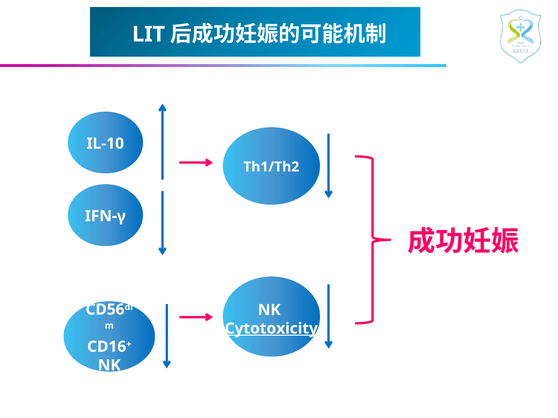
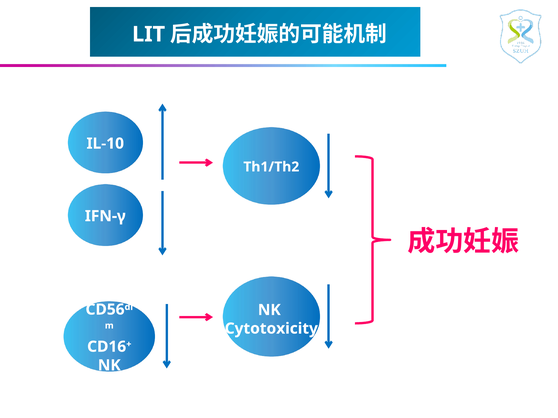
Cytotoxicity underline: present -> none (271, 329)
